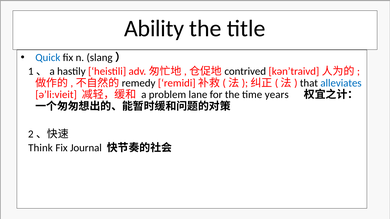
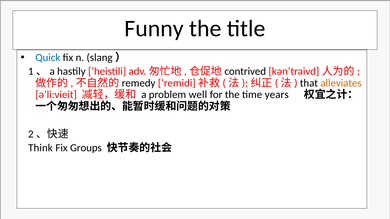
Ability: Ability -> Funny (154, 29)
alleviates colour: blue -> orange (341, 83)
lane: lane -> well (198, 95)
Journal: Journal -> Groups (86, 148)
